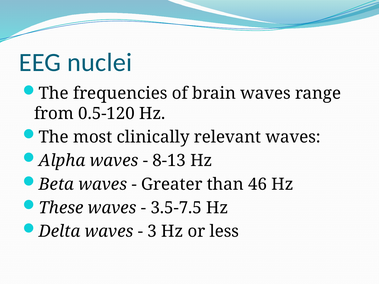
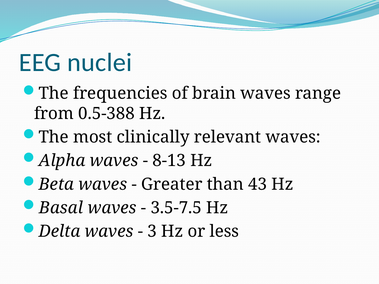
0.5-120: 0.5-120 -> 0.5-388 (106, 114)
46: 46 -> 43 (258, 184)
These: These -> Basal (61, 208)
